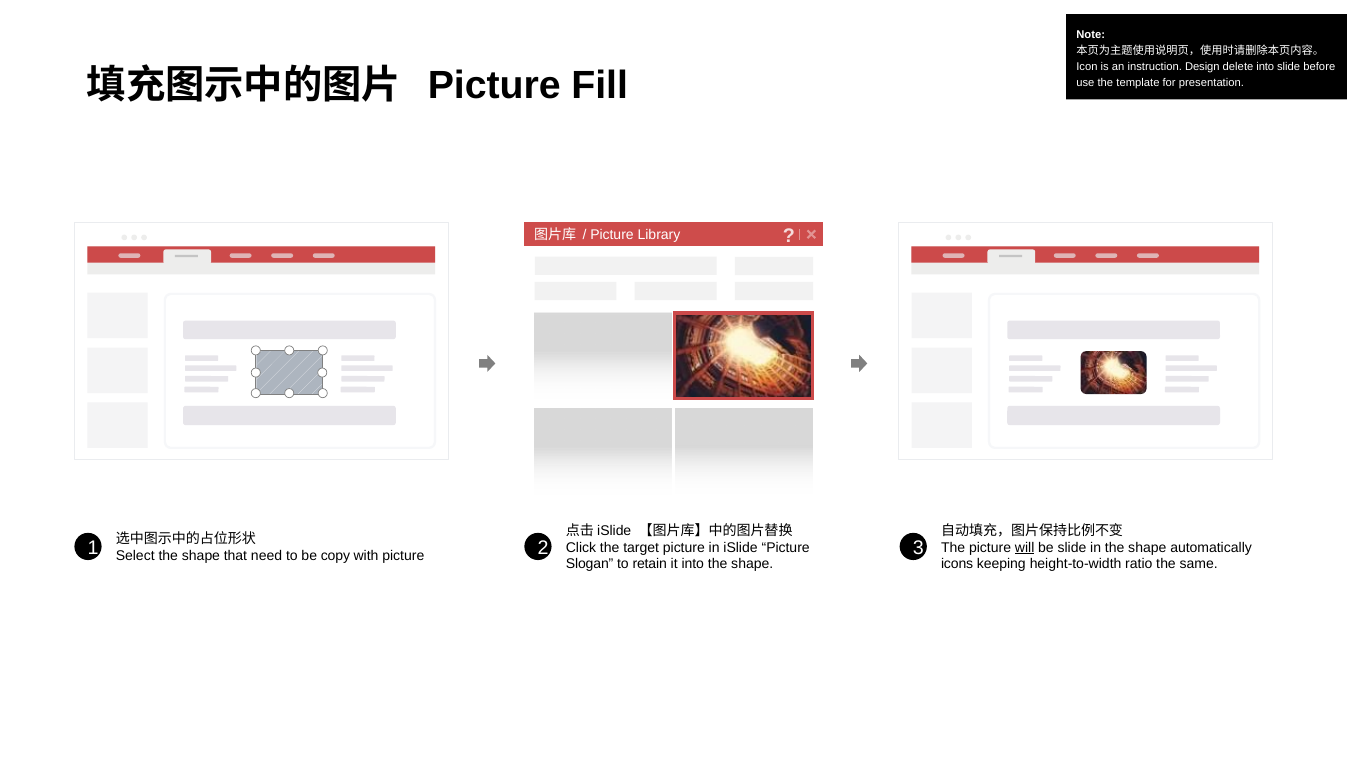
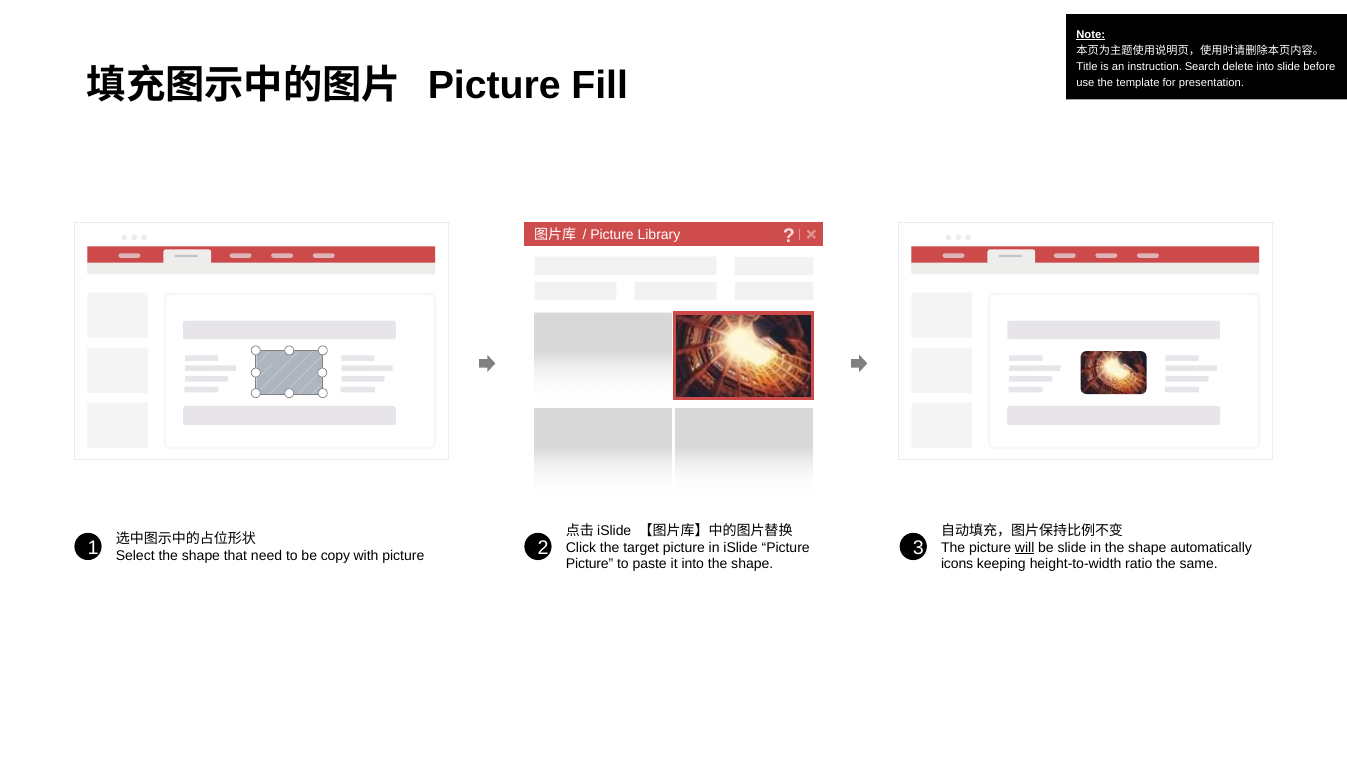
Note underline: none -> present (1091, 35)
Icon: Icon -> Title (1087, 67)
Design: Design -> Search (1202, 67)
Slogan: Slogan -> Picture (590, 564)
retain: retain -> paste (650, 564)
